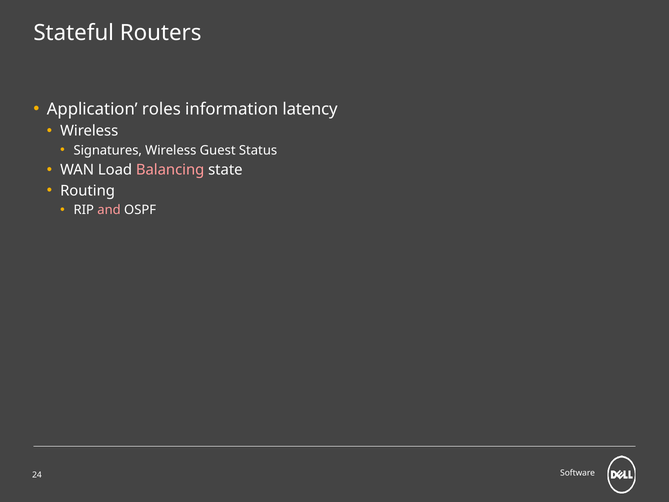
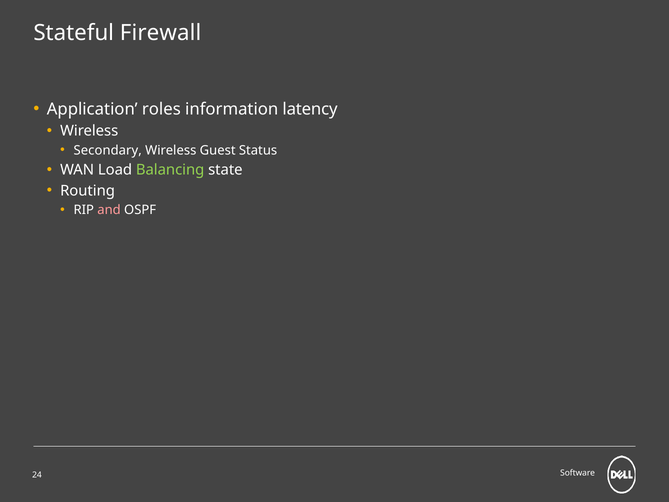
Routers: Routers -> Firewall (161, 33)
Signatures: Signatures -> Secondary (108, 150)
Balancing colour: pink -> light green (170, 170)
